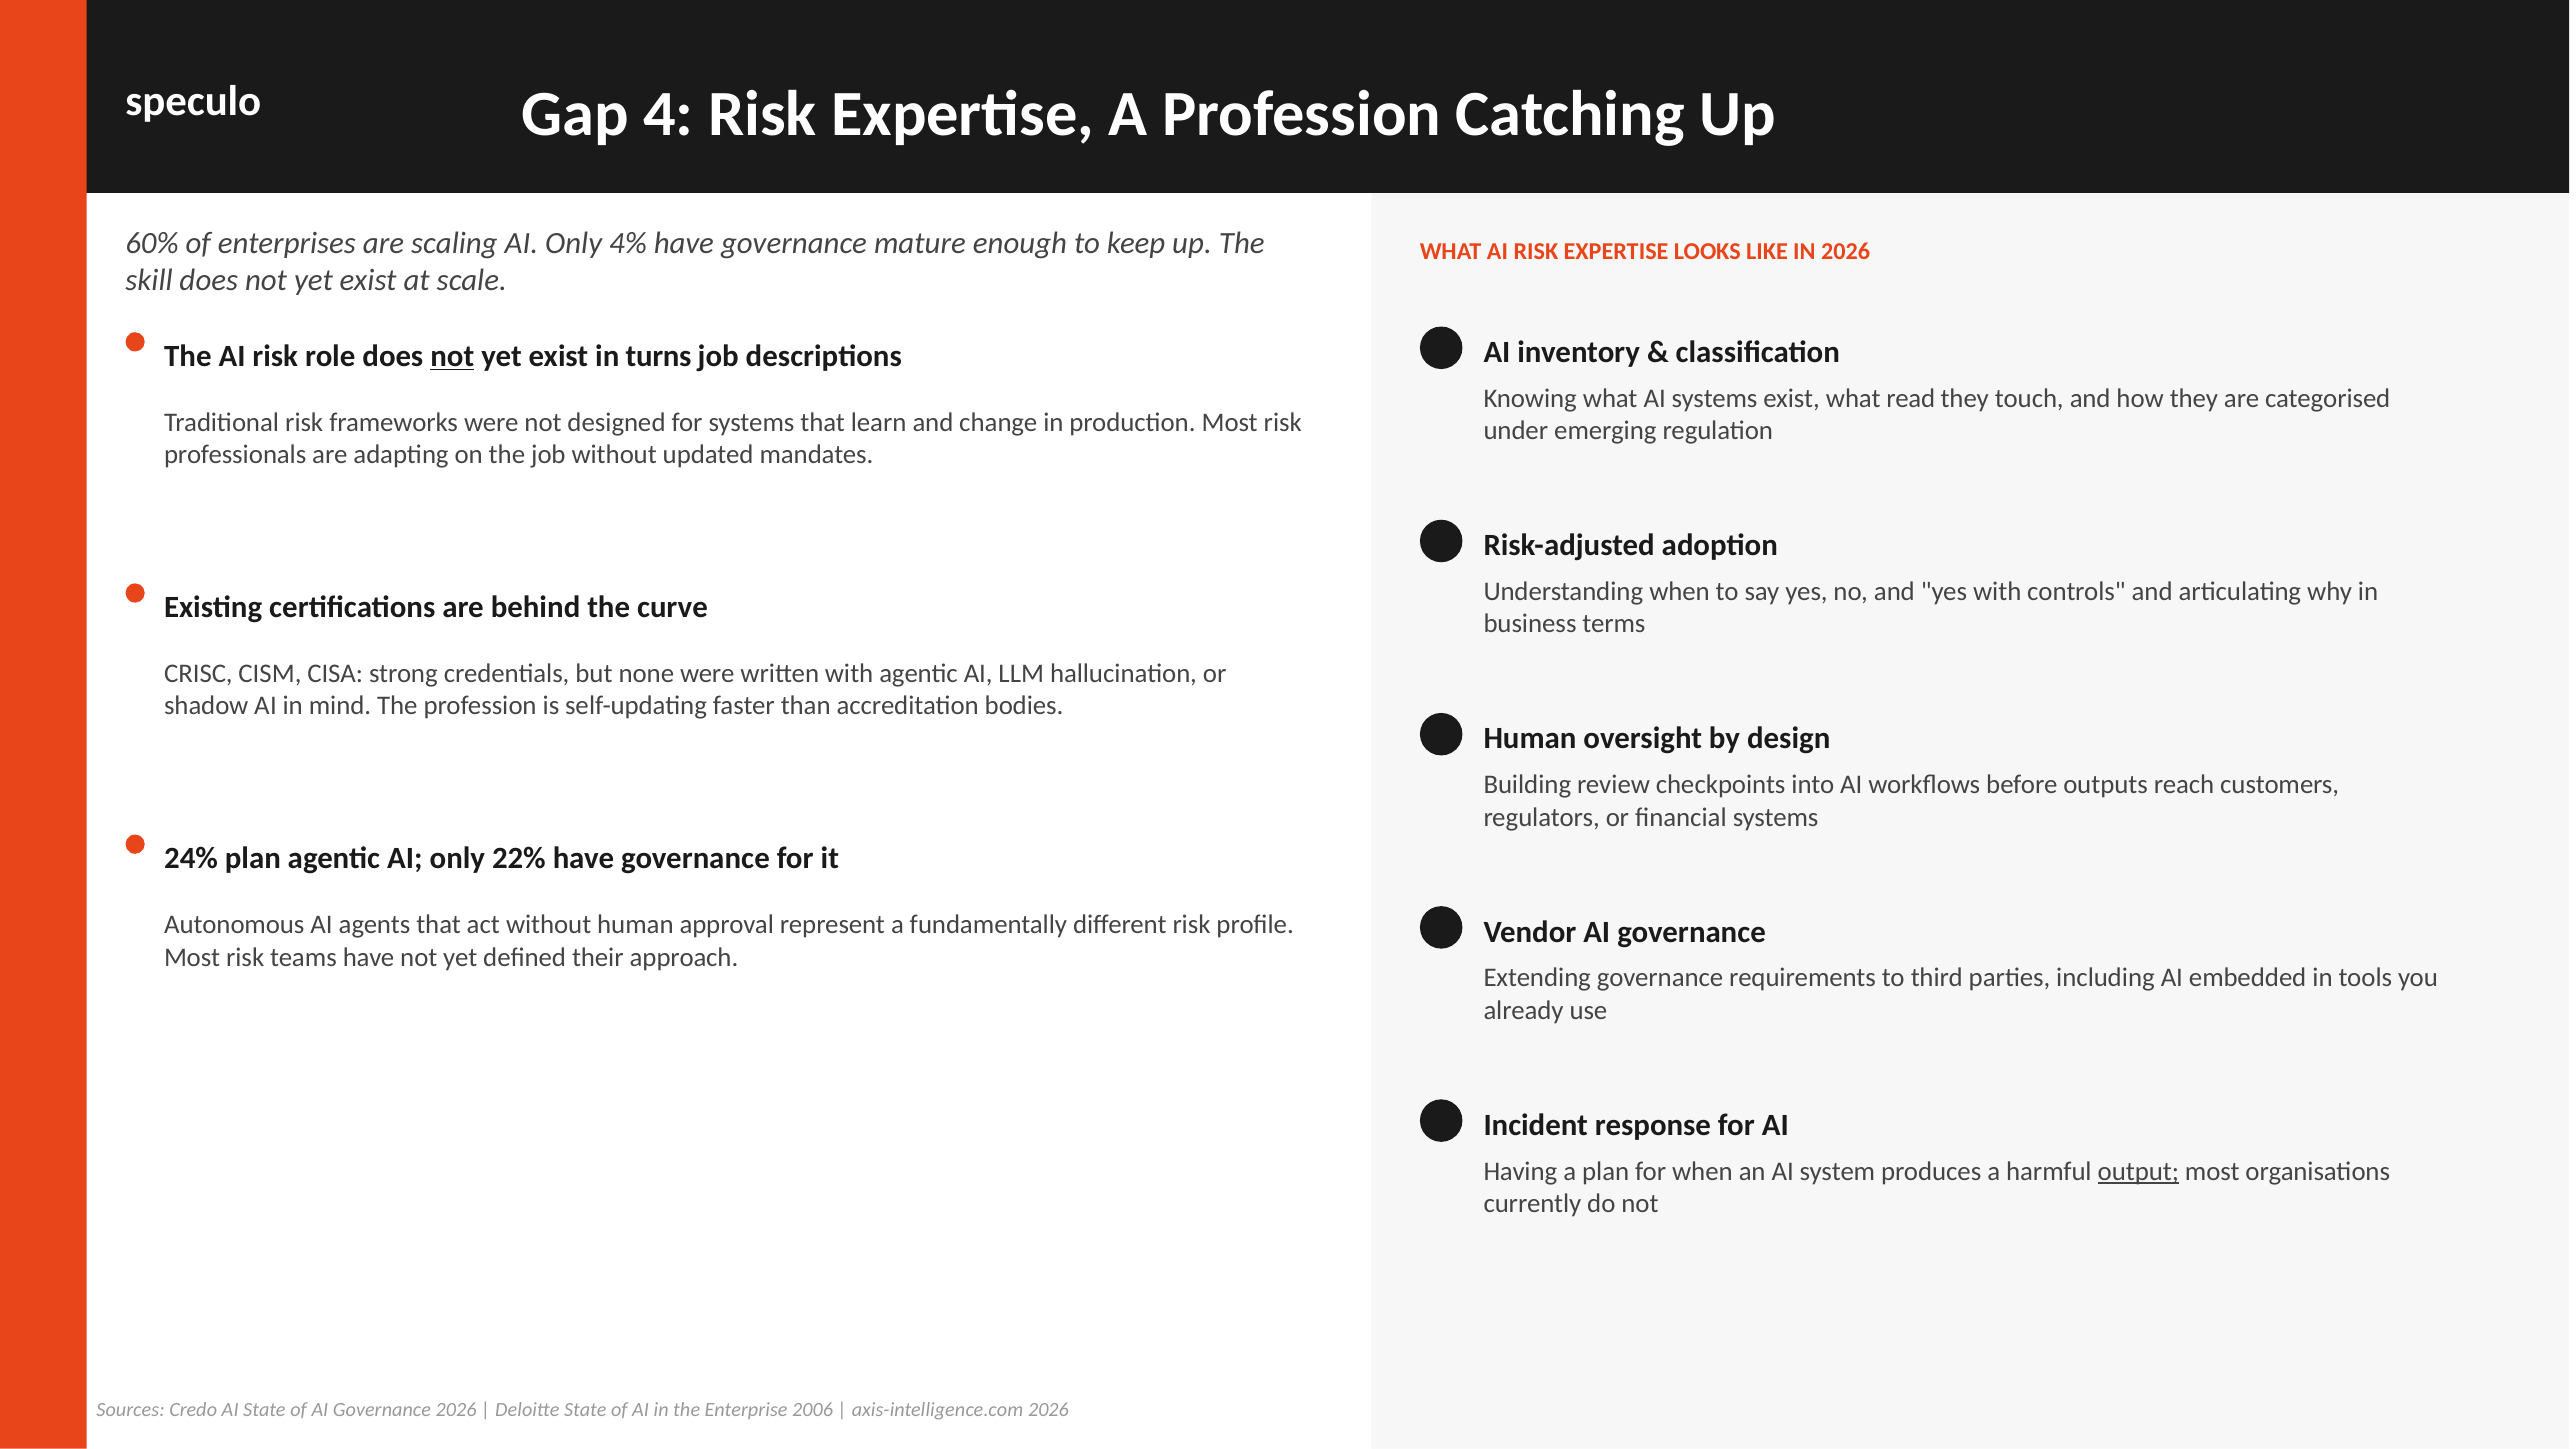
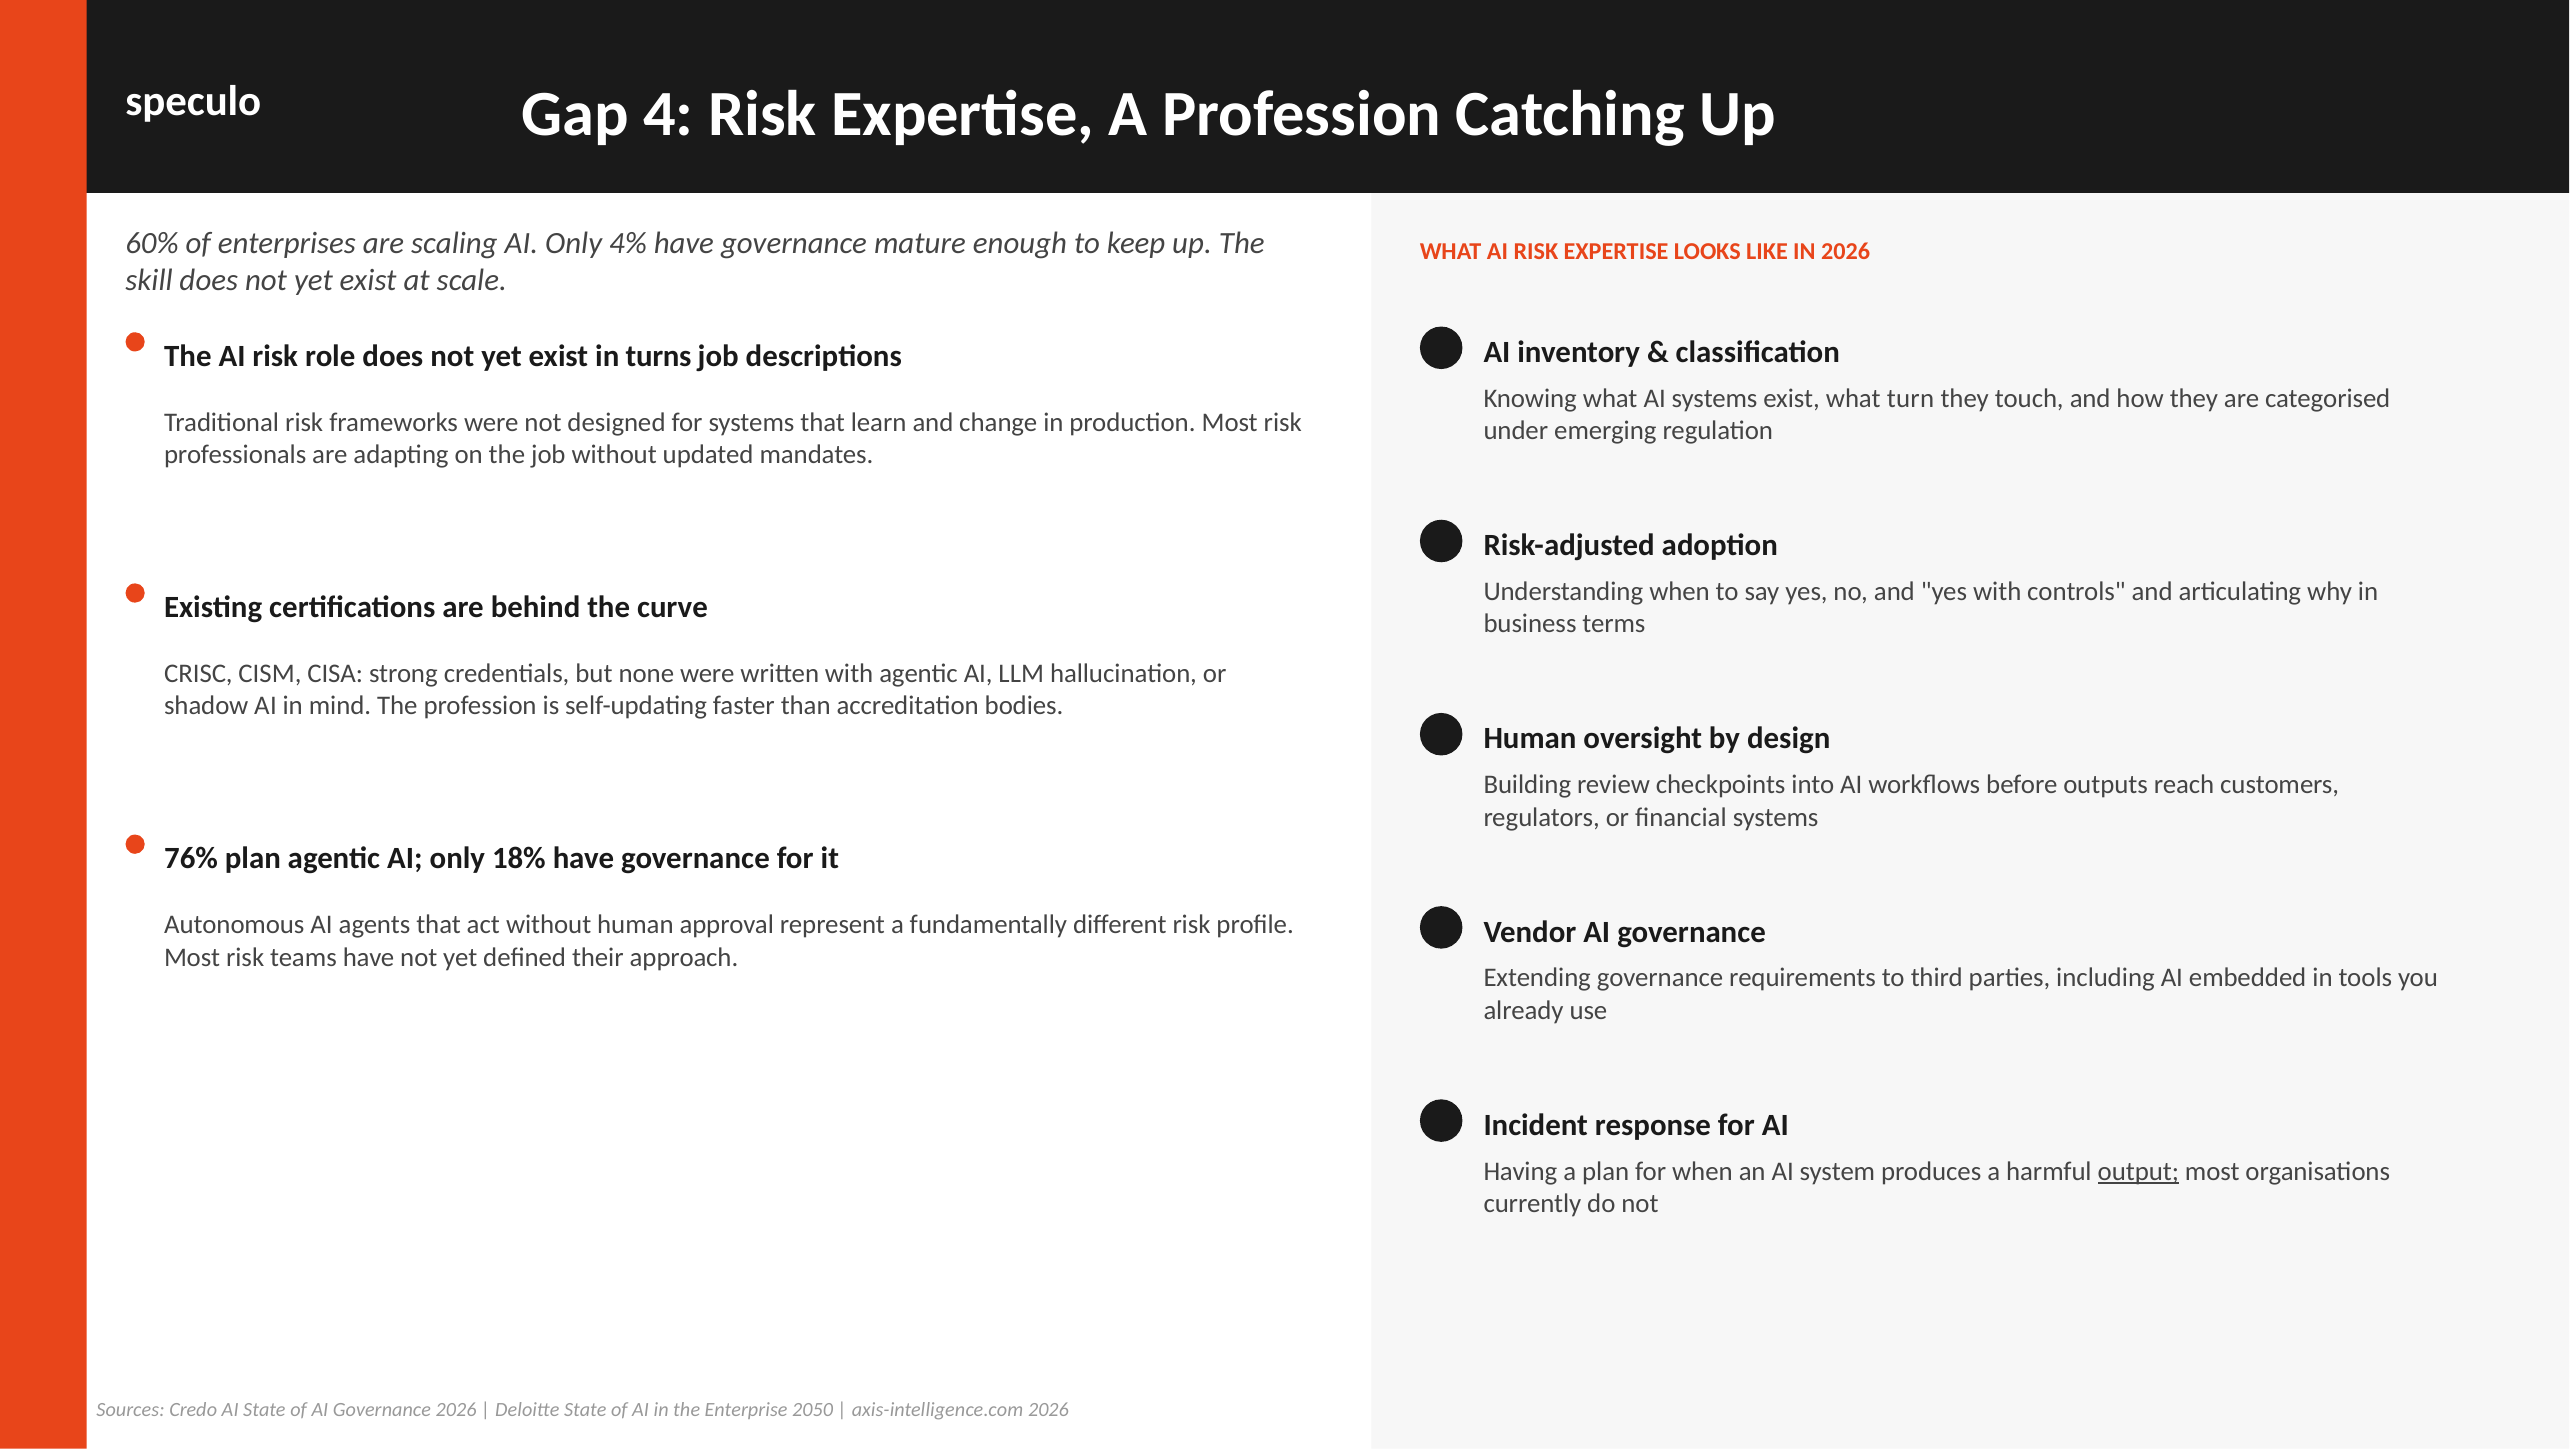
not underline: present -> none (452, 356)
read: read -> turn (1910, 399)
24%: 24% -> 76% (191, 859)
22%: 22% -> 18% (519, 859)
2006: 2006 -> 2050 (813, 1409)
